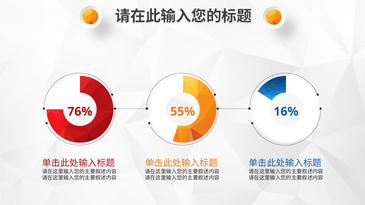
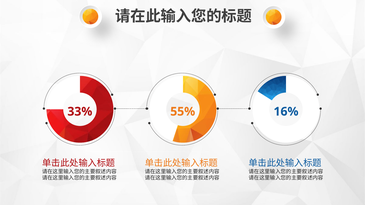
76%: 76% -> 33% (80, 112)
